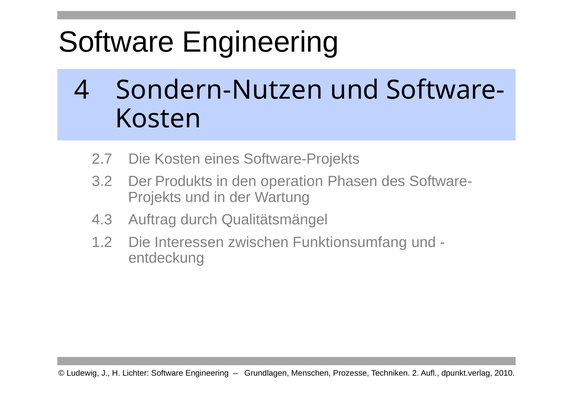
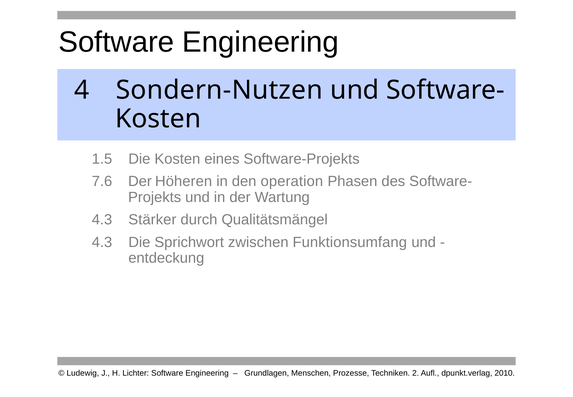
2.7: 2.7 -> 1.5 (102, 159)
3.2: 3.2 -> 7.6 (102, 181)
Produkts: Produkts -> Höheren (184, 181)
Auftrag: Auftrag -> Stärker (152, 220)
1.2: 1.2 -> 4.3 (102, 242)
Interessen: Interessen -> Sprichwort (189, 242)
